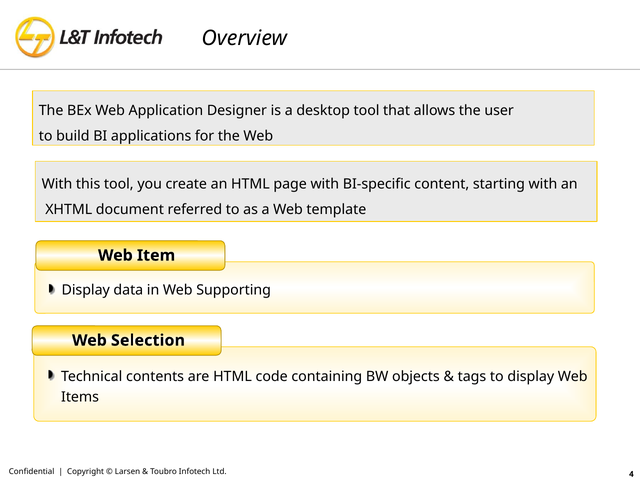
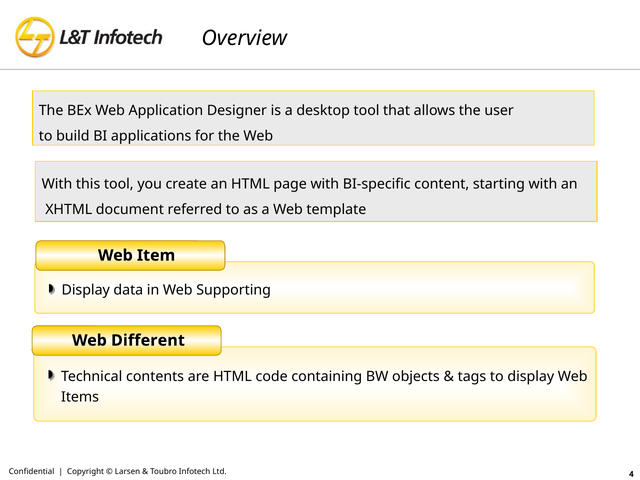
Selection: Selection -> Different (148, 340)
